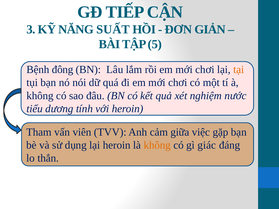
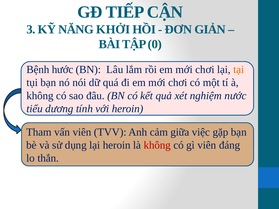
SUẤT: SUẤT -> KHỞI (113, 29)
5: 5 -> 0 (155, 44)
đông: đông -> hước (63, 70)
không colour: orange -> red (157, 145)
gì giác: giác -> viên (207, 145)
